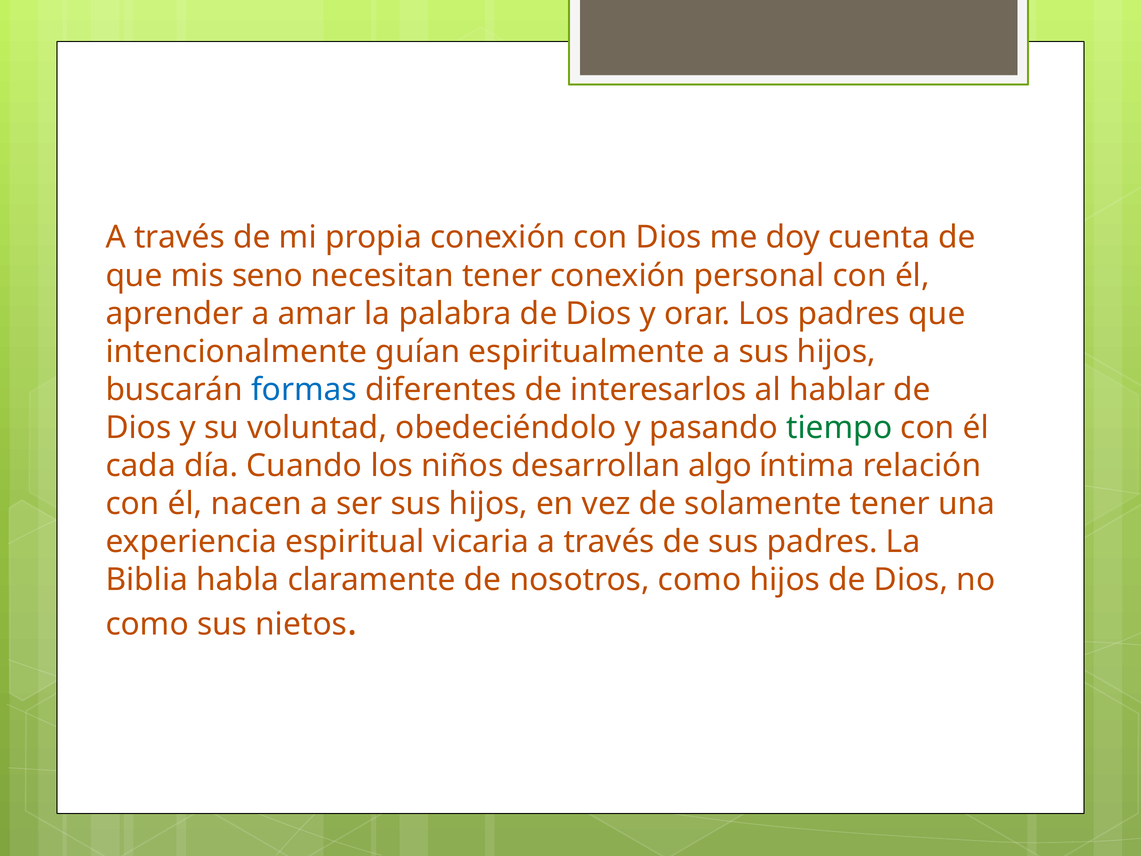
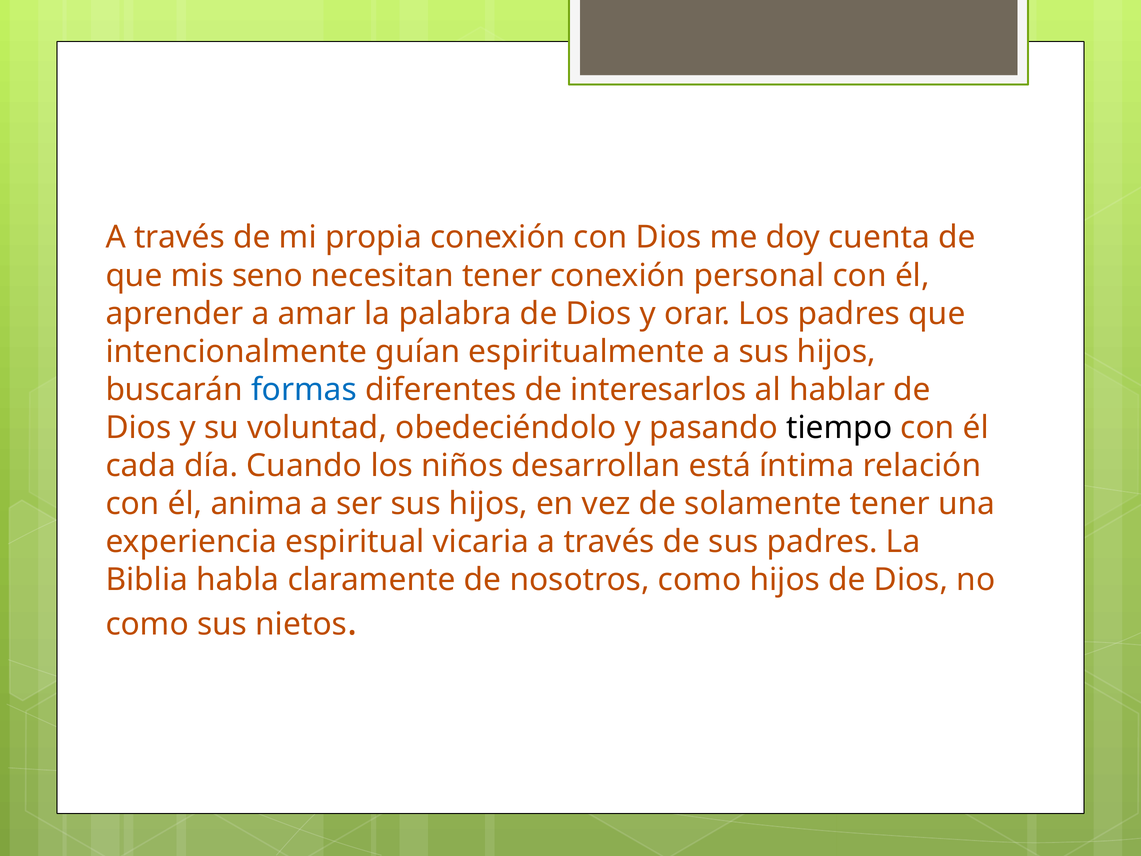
tiempo colour: green -> black (839, 428)
algo: algo -> está (720, 466)
nacen: nacen -> anima (256, 504)
